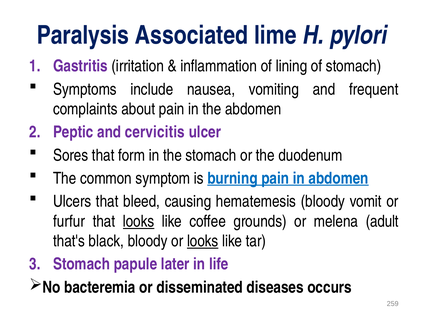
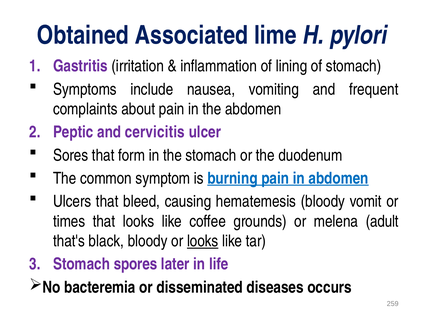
Paralysis: Paralysis -> Obtained (83, 35)
furfur: furfur -> times (69, 221)
looks underline: present -> none (139, 221)
papule: papule -> spores (136, 264)
